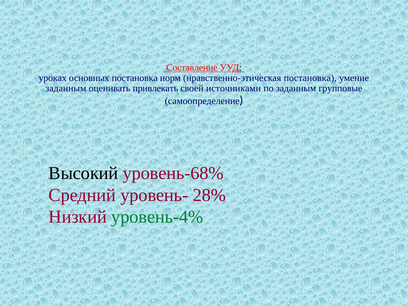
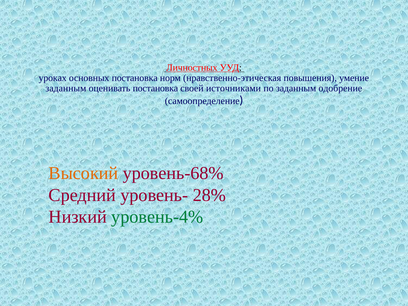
Составление: Составление -> Личностных (192, 68)
нравственно-этическая постановка: постановка -> повышения (310, 78)
оценивать привлекать: привлекать -> постановка (155, 88)
групповые: групповые -> одобрение (340, 88)
Высокий colour: black -> orange (83, 173)
